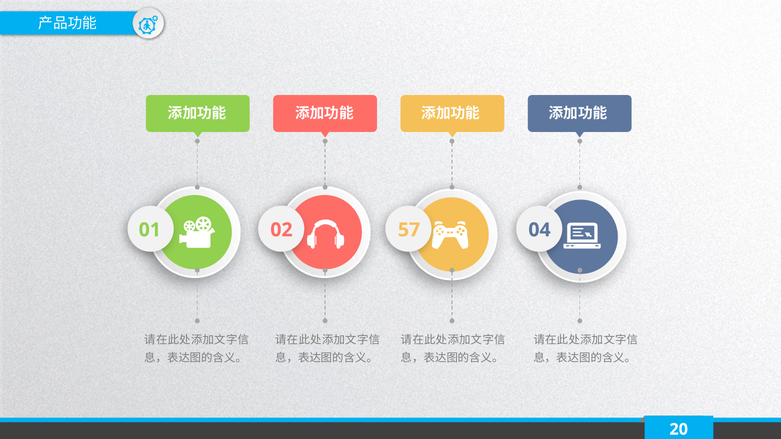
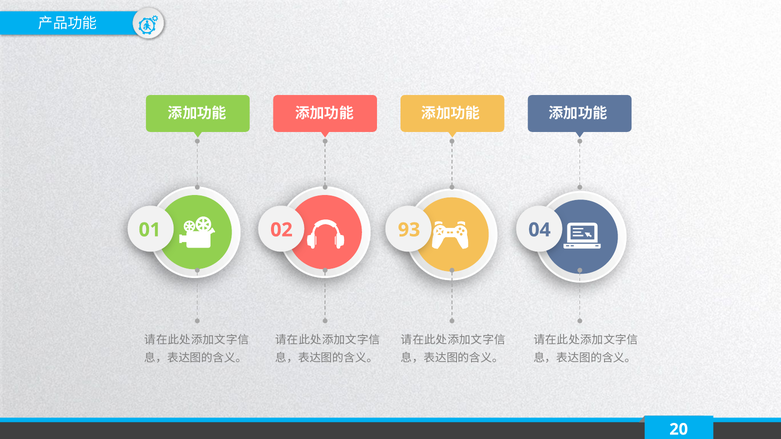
57: 57 -> 93 (409, 230)
